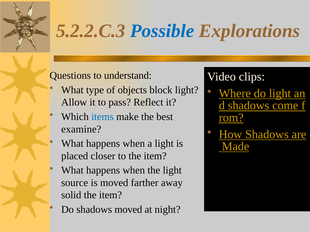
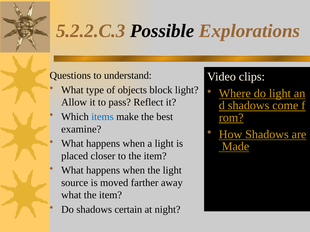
Possible colour: blue -> black (162, 31)
solid: solid -> what (71, 196)
shadows moved: moved -> certain (128, 210)
